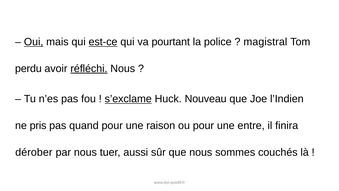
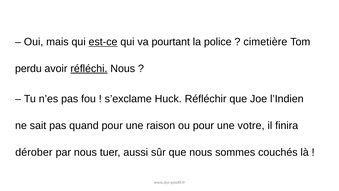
Oui underline: present -> none (34, 42)
magistral: magistral -> cimetière (265, 42)
s’exclame underline: present -> none (128, 99)
Nouveau: Nouveau -> Réfléchir (206, 99)
pris: pris -> sait (38, 125)
entre: entre -> votre (251, 125)
